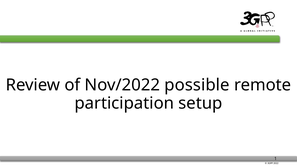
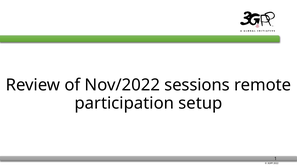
possible: possible -> sessions (197, 85)
